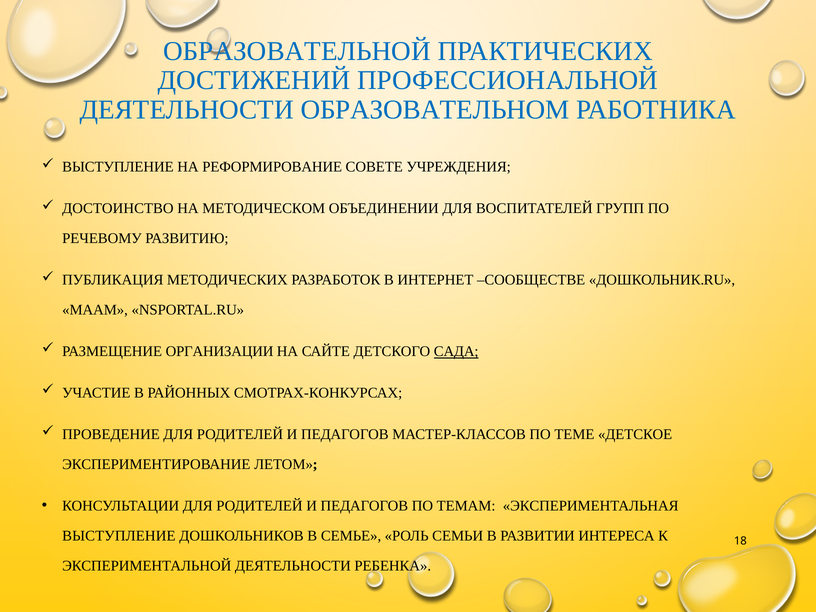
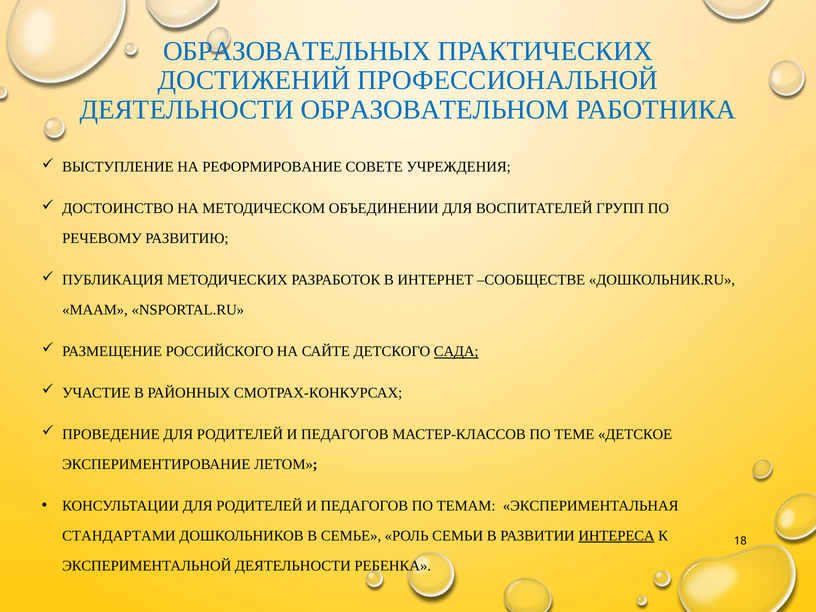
ОБРАЗОВАТЕЛЬНОЙ: ОБРАЗОВАТЕЛЬНОЙ -> ОБРАЗОВАТЕЛЬНЫХ (297, 51)
ОРГАНИЗАЦИИ: ОРГАНИЗАЦИИ -> РОССИЙСКОГО (220, 351)
ВЫСТУПЛЕНИЕ: ВЫСТУПЛЕНИЕ -> СТАНДАРТАМИ (119, 536)
ИНТЕРЕСА underline: none -> present (617, 536)
